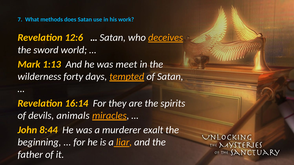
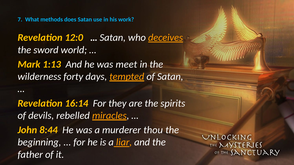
12:6: 12:6 -> 12:0 (74, 38)
animals: animals -> rebelled (73, 116)
exalt: exalt -> thou (153, 130)
